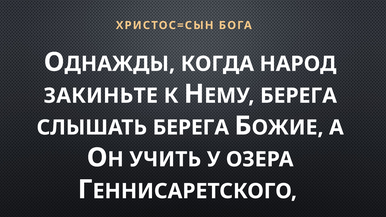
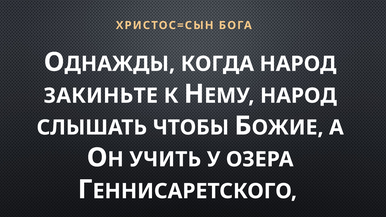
БЕРЕГА: БЕРЕГА -> НАРОД (298, 96)
СЛЫШАТЬ БЕРЕГА: БЕРЕГА -> ЧТОБЫ (191, 128)
